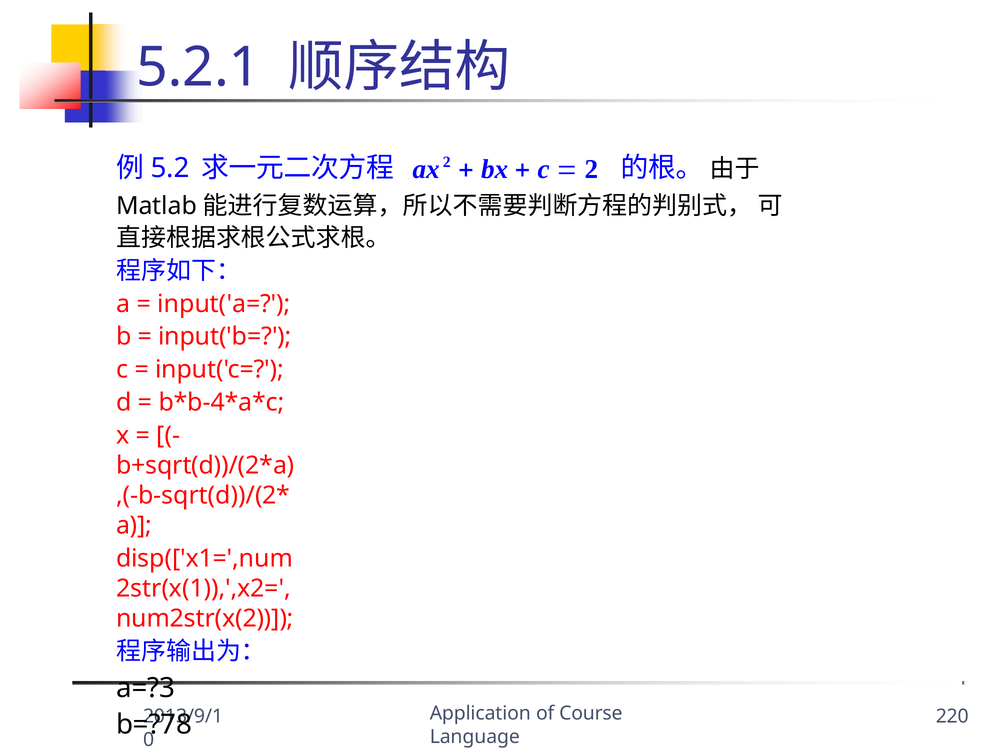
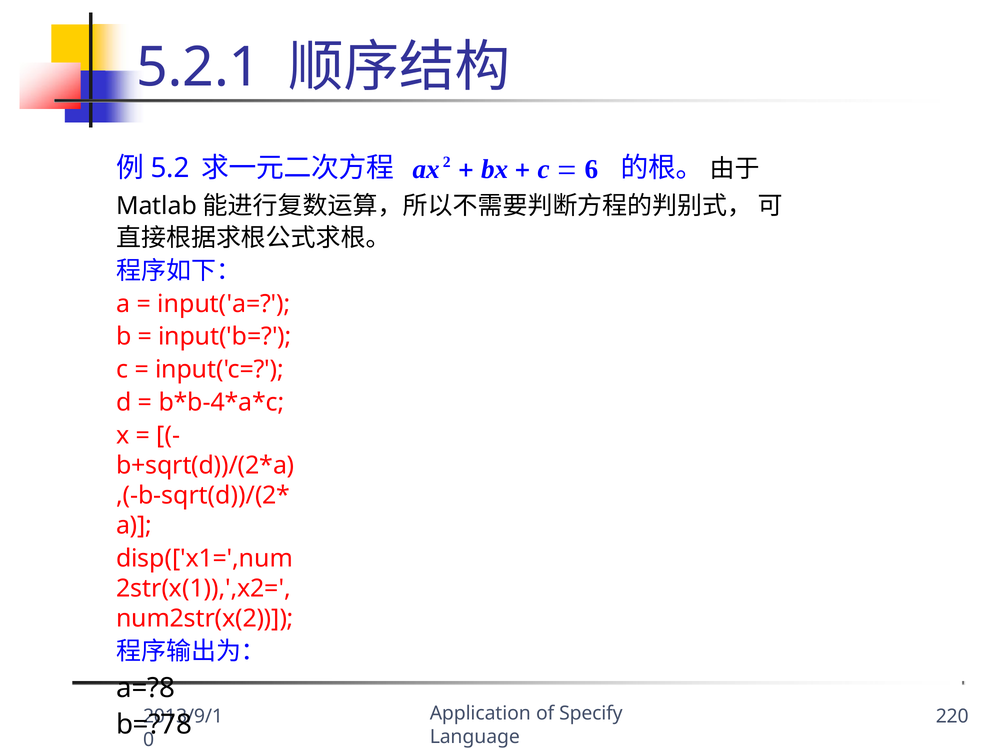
2: 2 -> 6 (592, 169)
a=?3: a=?3 -> a=?8 (146, 688)
Course: Course -> Specify (591, 714)
